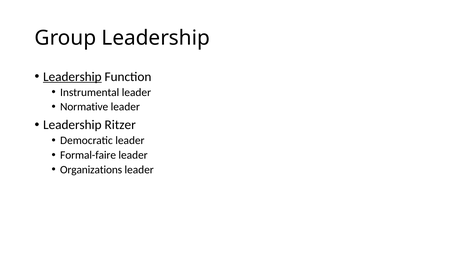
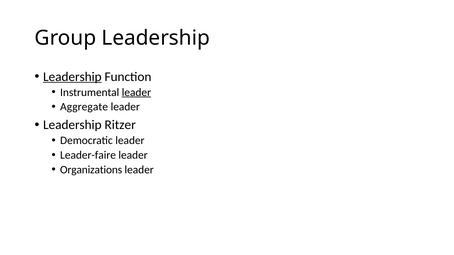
leader underline: none -> present (136, 92)
Normative: Normative -> Aggregate (84, 107)
Formal-faire: Formal-faire -> Leader-faire (88, 155)
